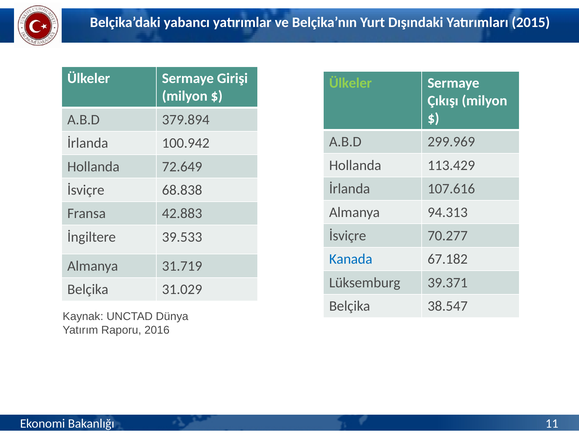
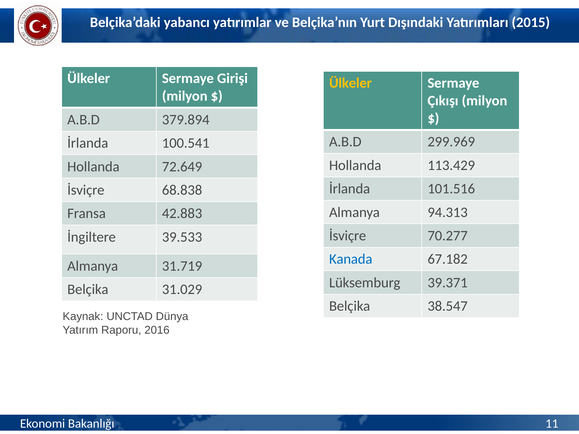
Ülkeler colour: light green -> yellow (350, 83)
100.942: 100.942 -> 100.541 (186, 143)
107.616: 107.616 -> 101.516 (451, 189)
